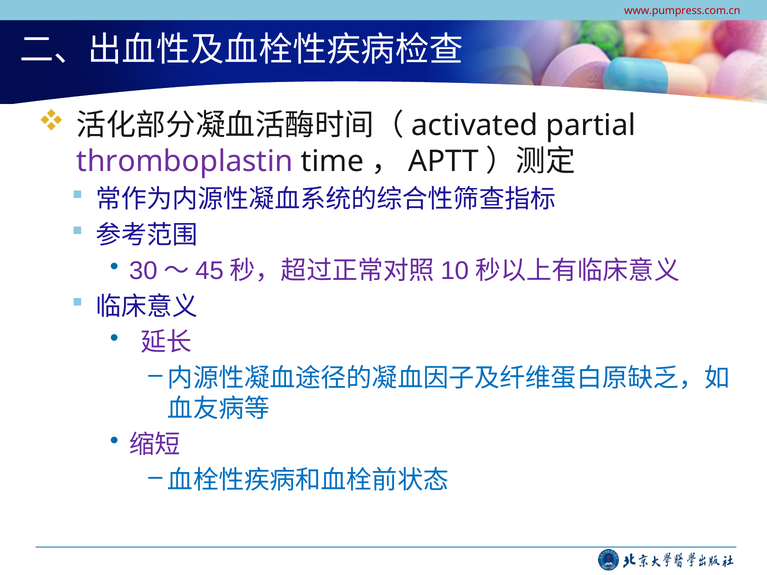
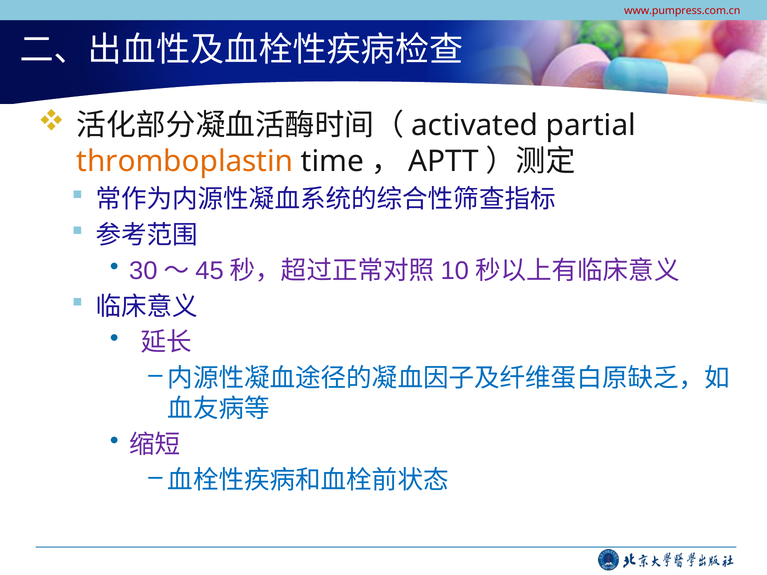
thromboplastin colour: purple -> orange (185, 161)
